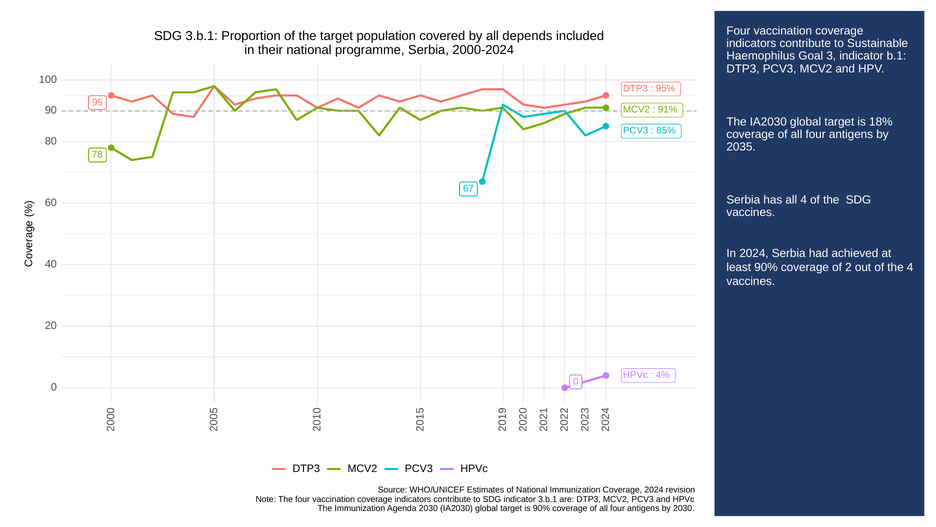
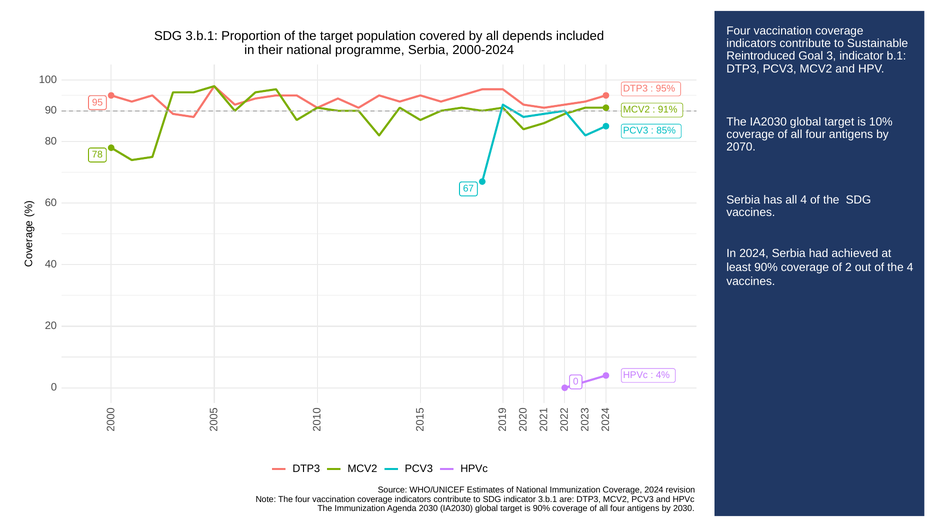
Haemophilus: Haemophilus -> Reintroduced (761, 56)
18%: 18% -> 10% (881, 122)
2035: 2035 -> 2070 (741, 147)
